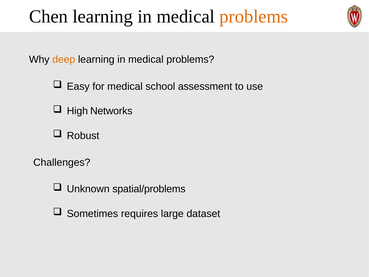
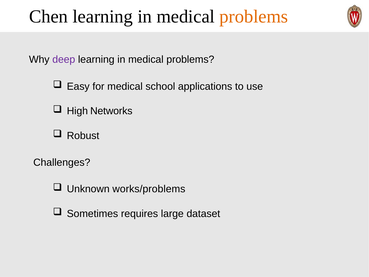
deep colour: orange -> purple (64, 59)
assessment: assessment -> applications (205, 86)
spatial/problems: spatial/problems -> works/problems (149, 189)
